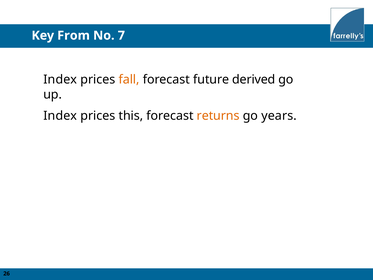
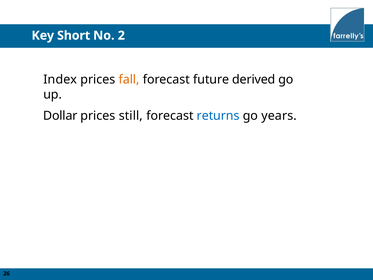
From: From -> Short (74, 35)
7: 7 -> 2 (121, 35)
Index: Index -> Dollar (60, 116)
this: this -> still (131, 116)
returns colour: orange -> blue (218, 116)
